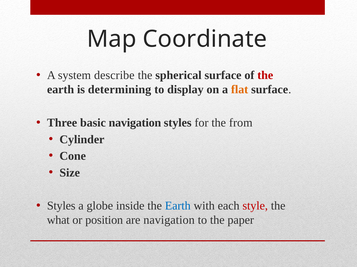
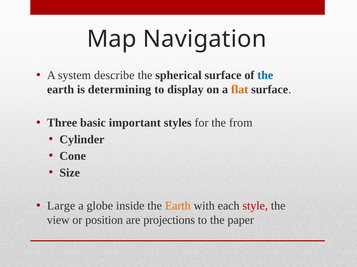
Coordinate: Coordinate -> Navigation (205, 39)
the colour: red -> blue (265, 76)
basic navigation: navigation -> important (135, 123)
Styles: Styles -> Large (61, 206)
Earth colour: blue -> orange (178, 206)
what: what -> view (58, 221)
are navigation: navigation -> projections (169, 221)
